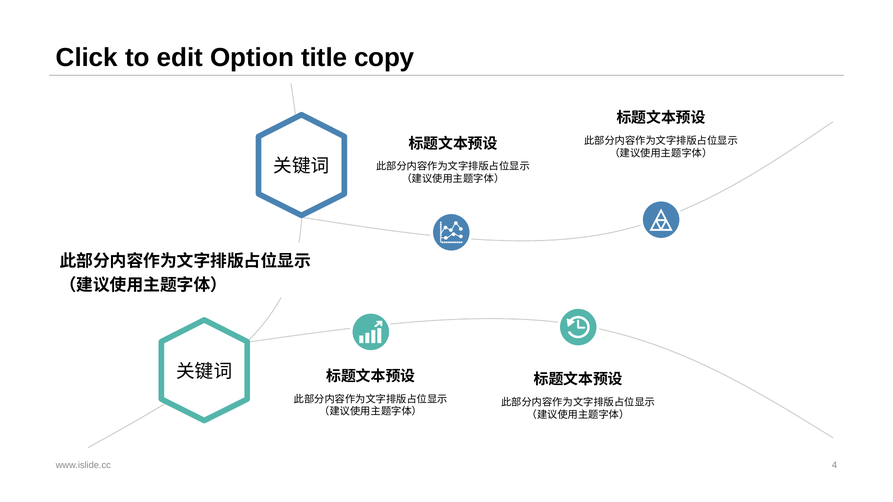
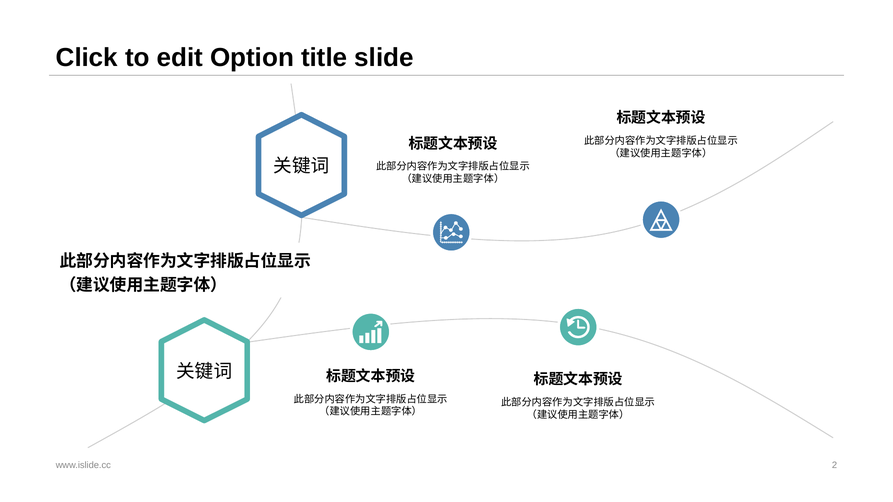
copy: copy -> slide (384, 58)
4: 4 -> 2 (835, 465)
